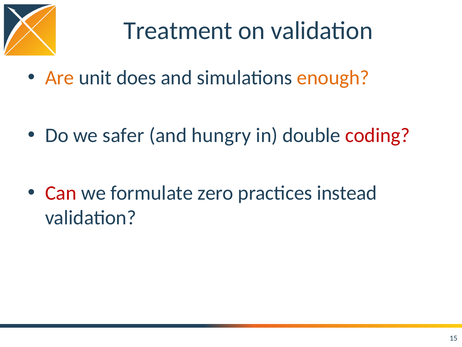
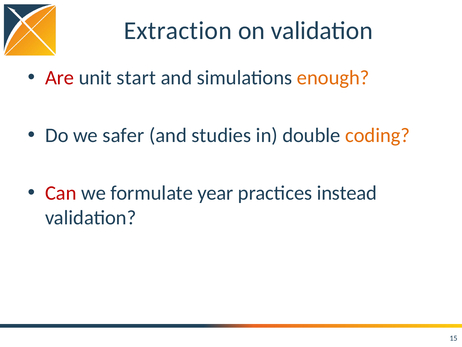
Treatment: Treatment -> Extraction (178, 31)
Are colour: orange -> red (60, 78)
does: does -> start (136, 78)
hungry: hungry -> studies (221, 135)
coding colour: red -> orange (378, 135)
zero: zero -> year (215, 193)
